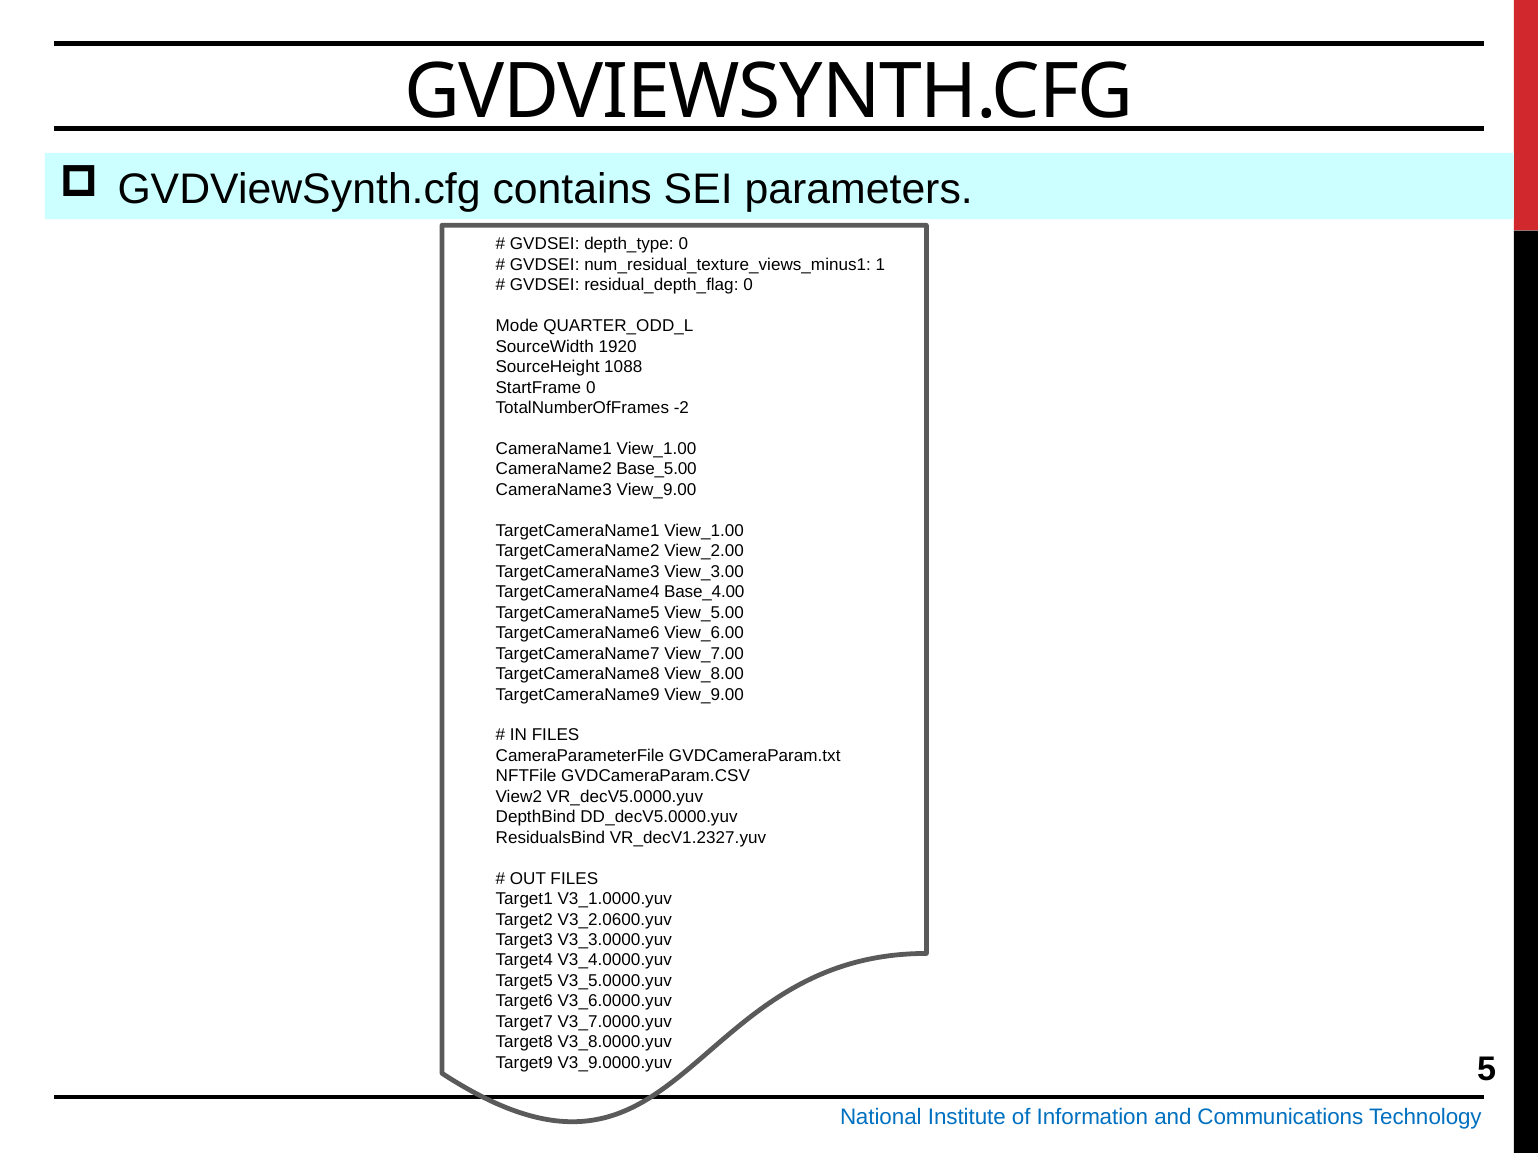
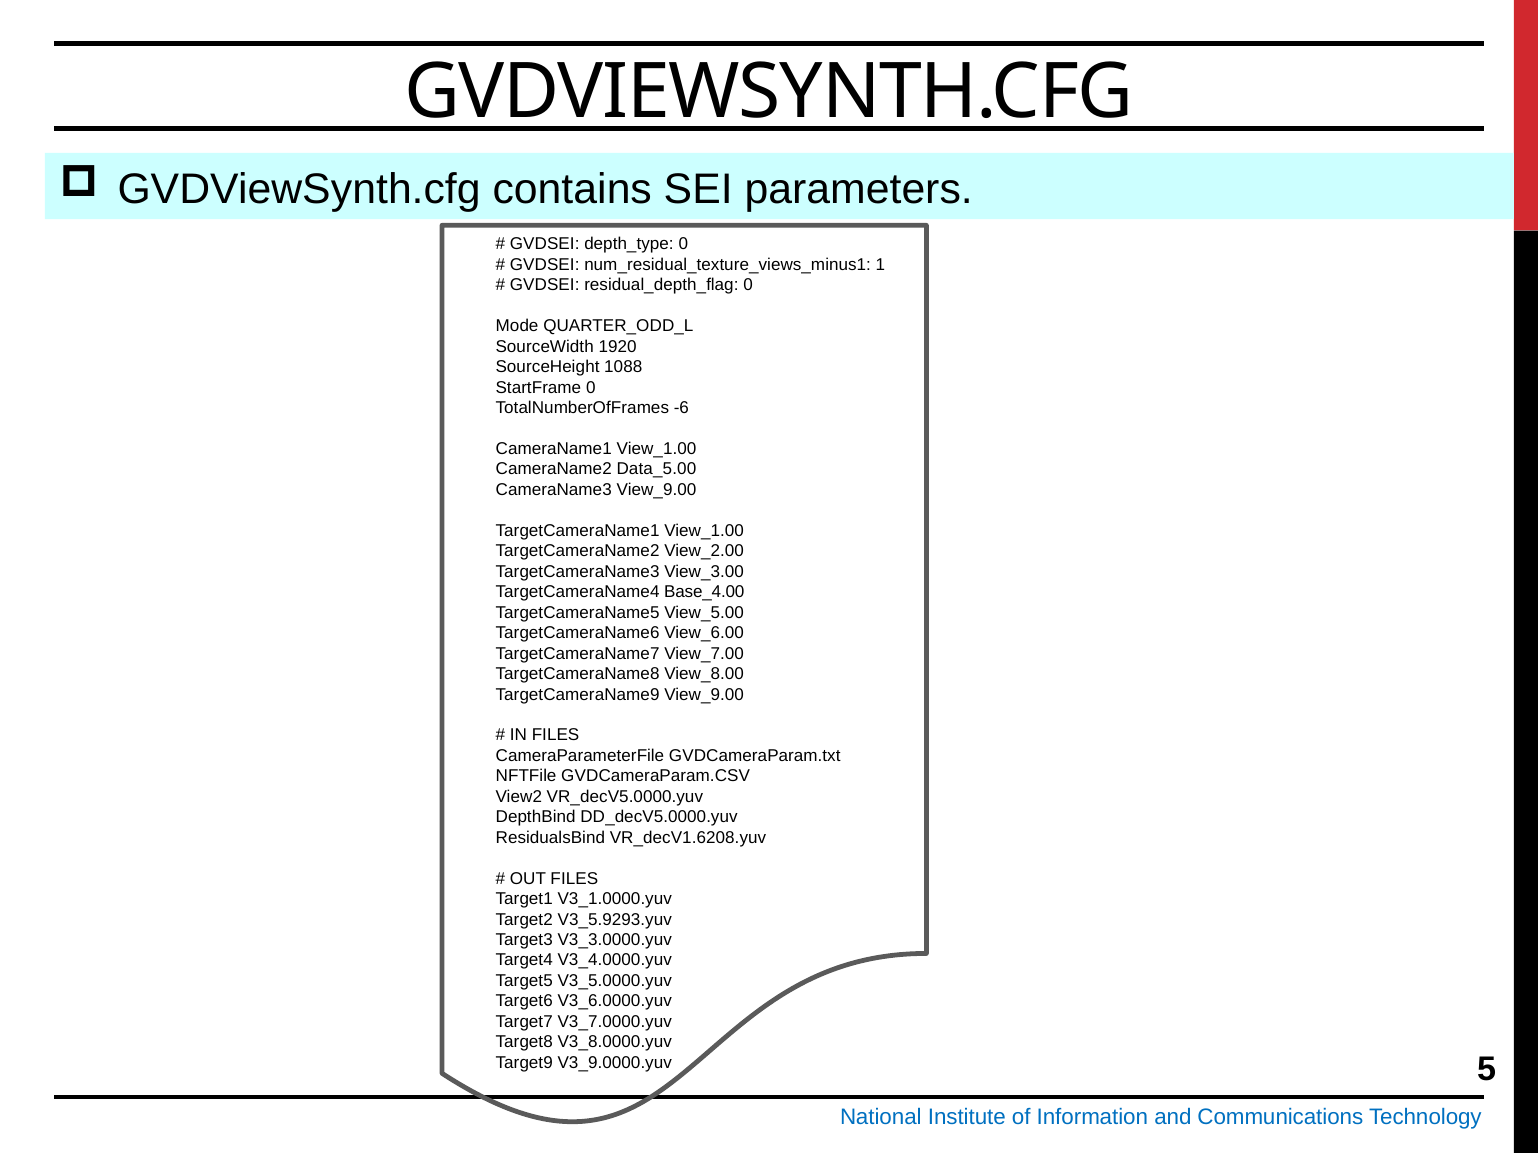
-2: -2 -> -6 (681, 408)
Base_5.00: Base_5.00 -> Data_5.00 (656, 470)
VR_decV1.2327.yuv: VR_decV1.2327.yuv -> VR_decV1.6208.yuv (688, 838)
V3_2.0600.yuv: V3_2.0600.yuv -> V3_5.9293.yuv (615, 920)
